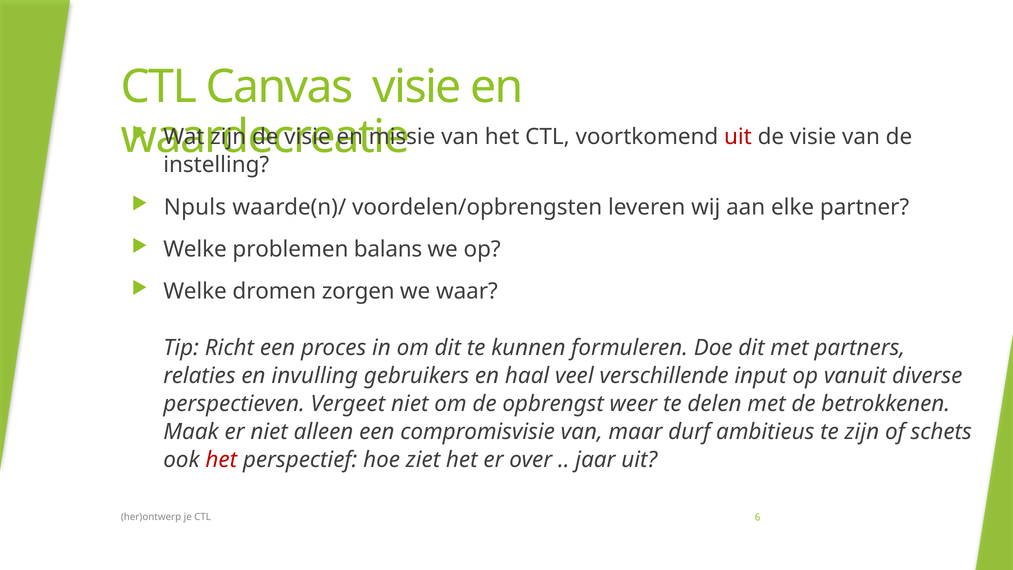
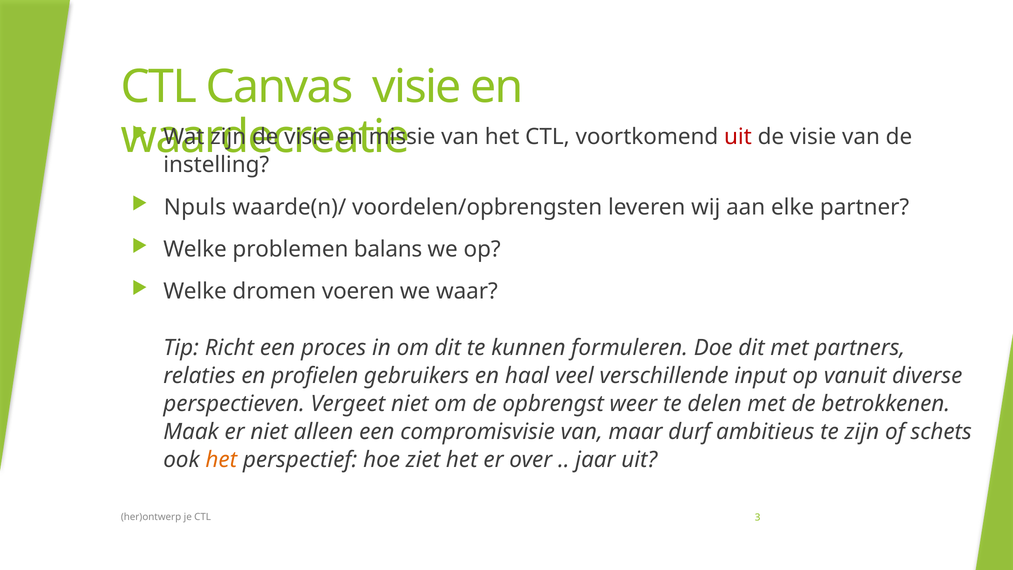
zorgen: zorgen -> voeren (358, 291)
invulling: invulling -> profielen (315, 376)
het colour: red -> orange (221, 460)
6: 6 -> 3 (758, 517)
